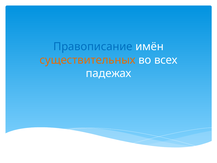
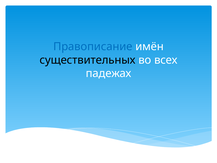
существительных colour: orange -> black (88, 60)
